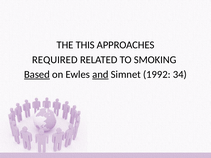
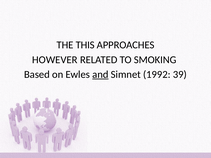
REQUIRED: REQUIRED -> HOWEVER (55, 60)
Based underline: present -> none (37, 75)
34: 34 -> 39 (180, 75)
